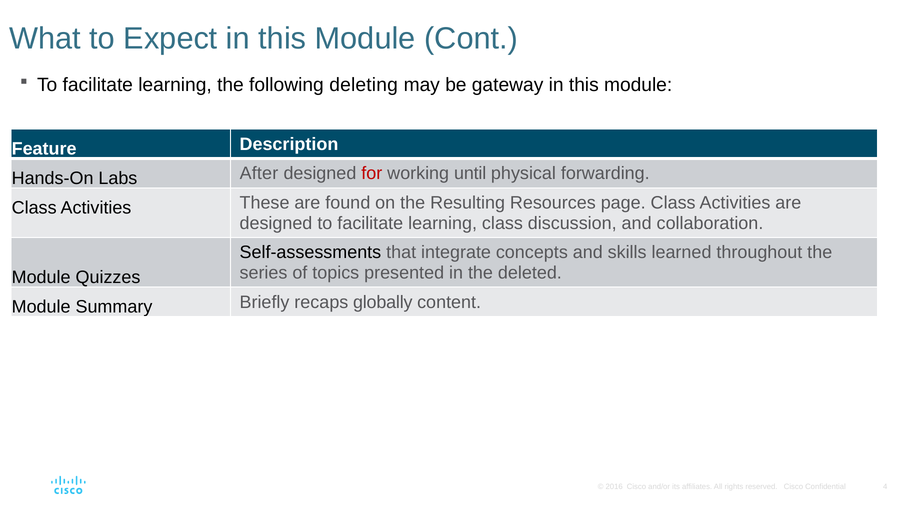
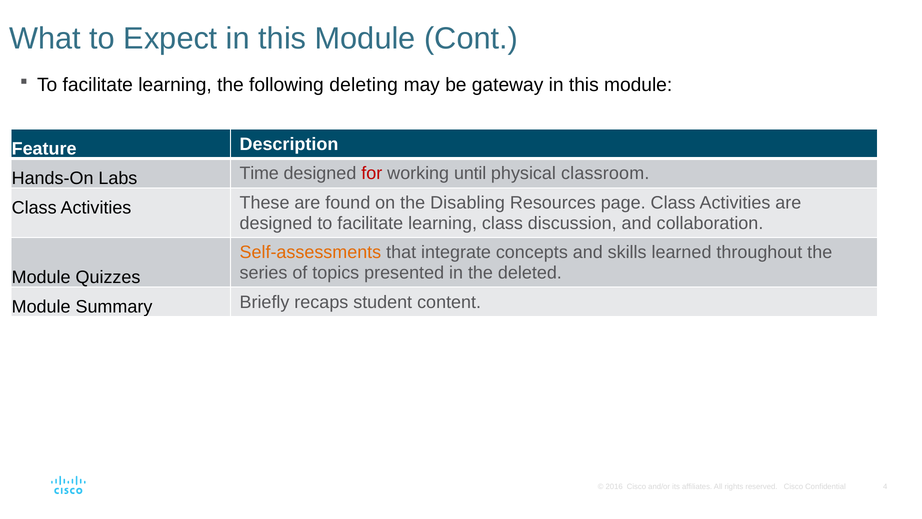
After: After -> Time (259, 173)
forwarding: forwarding -> classroom (605, 173)
Resulting: Resulting -> Disabling (468, 203)
Self-assessments colour: black -> orange (310, 252)
globally: globally -> student (383, 302)
